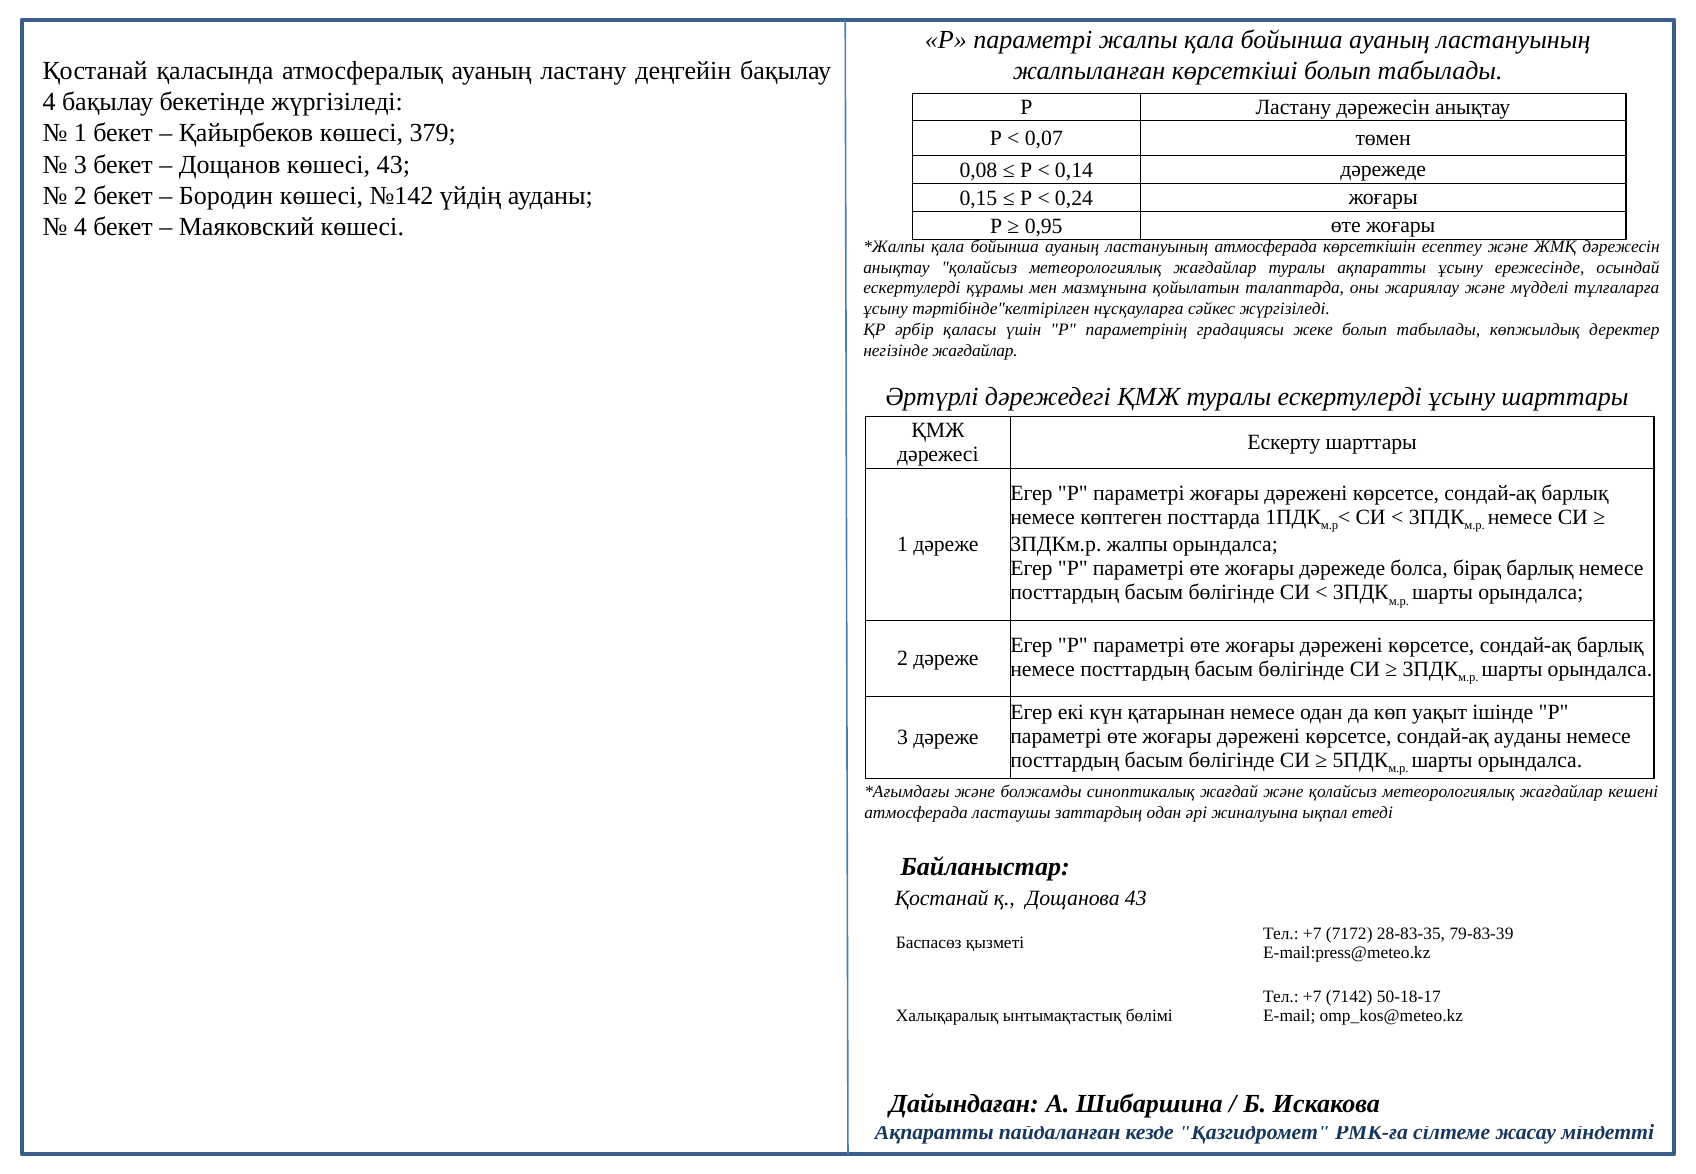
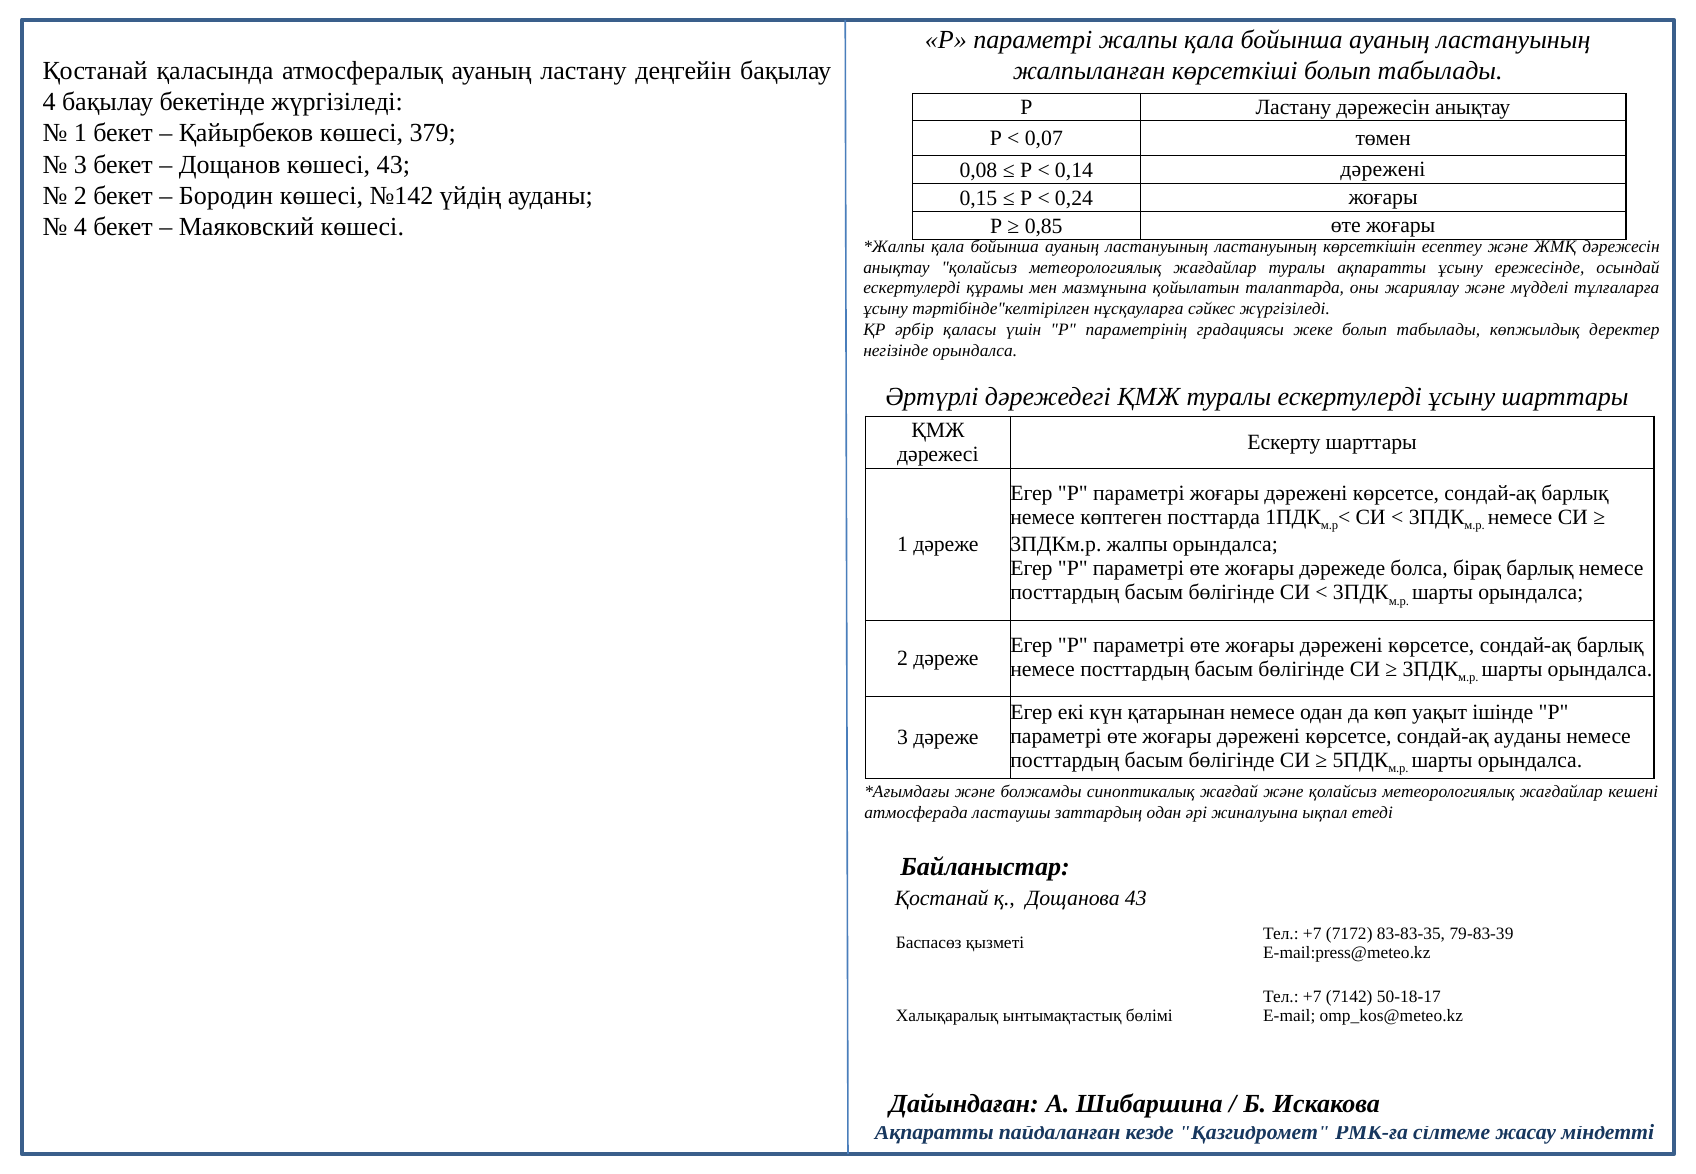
0,14 дәрежеде: дәрежеде -> дәрежені (1383, 170)
0,95: 0,95 -> 0,85 (1044, 227)
ластануының атмосферада: атмосферада -> ластануының (1266, 247)
негізінде жағдайлар: жағдайлар -> орындалса (975, 351)
28-83-35: 28-83-35 -> 83-83-35 (1411, 934)
